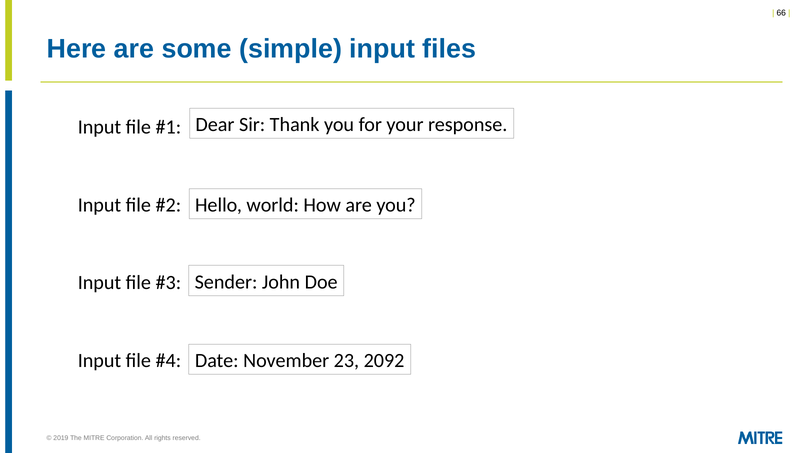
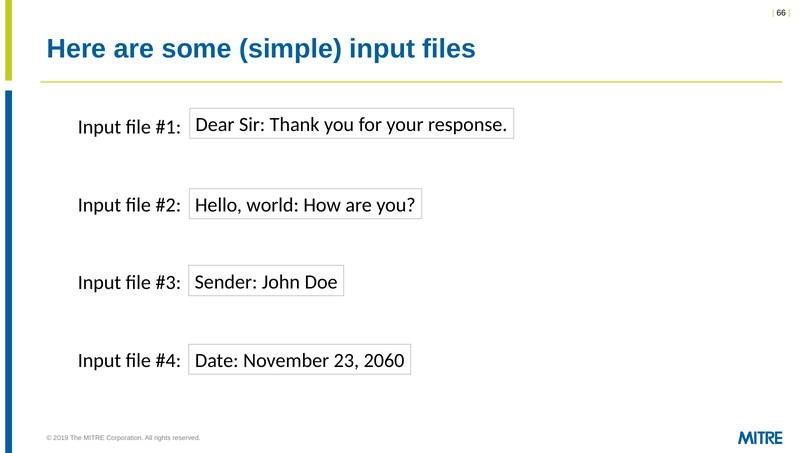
2092: 2092 -> 2060 (384, 360)
